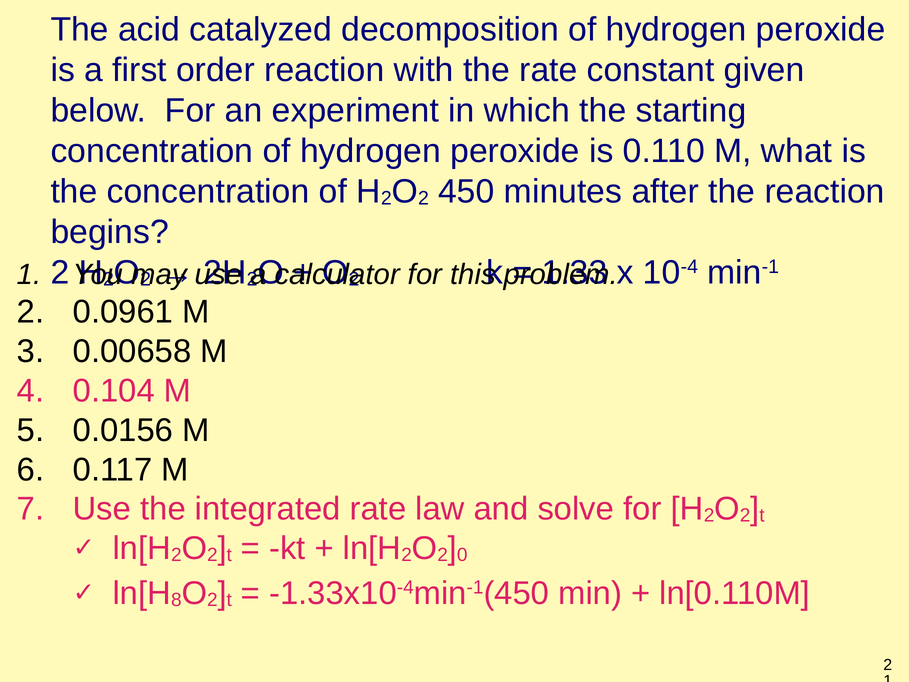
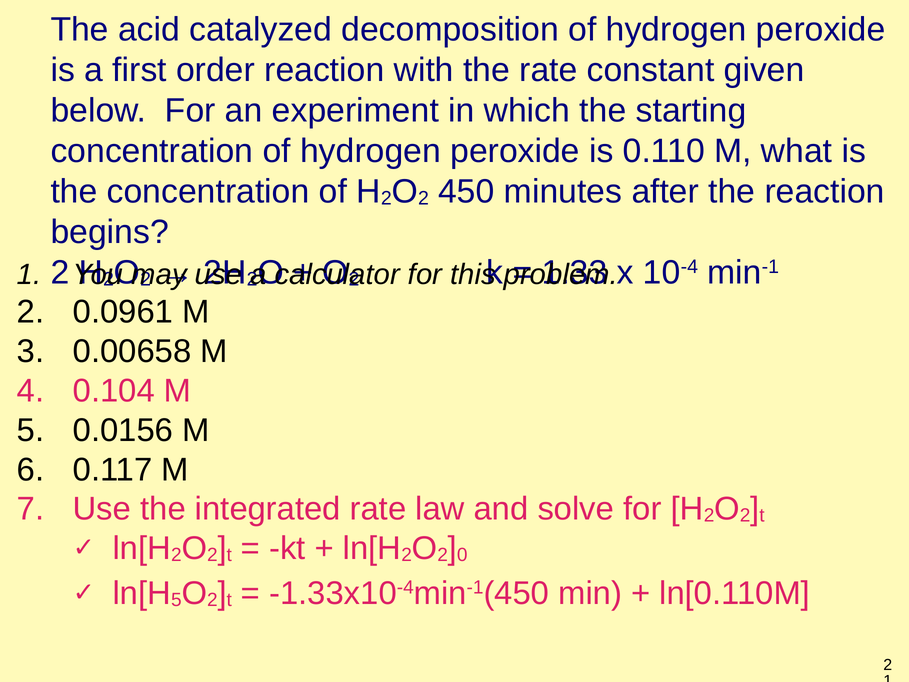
8: 8 -> 5 (176, 600)
